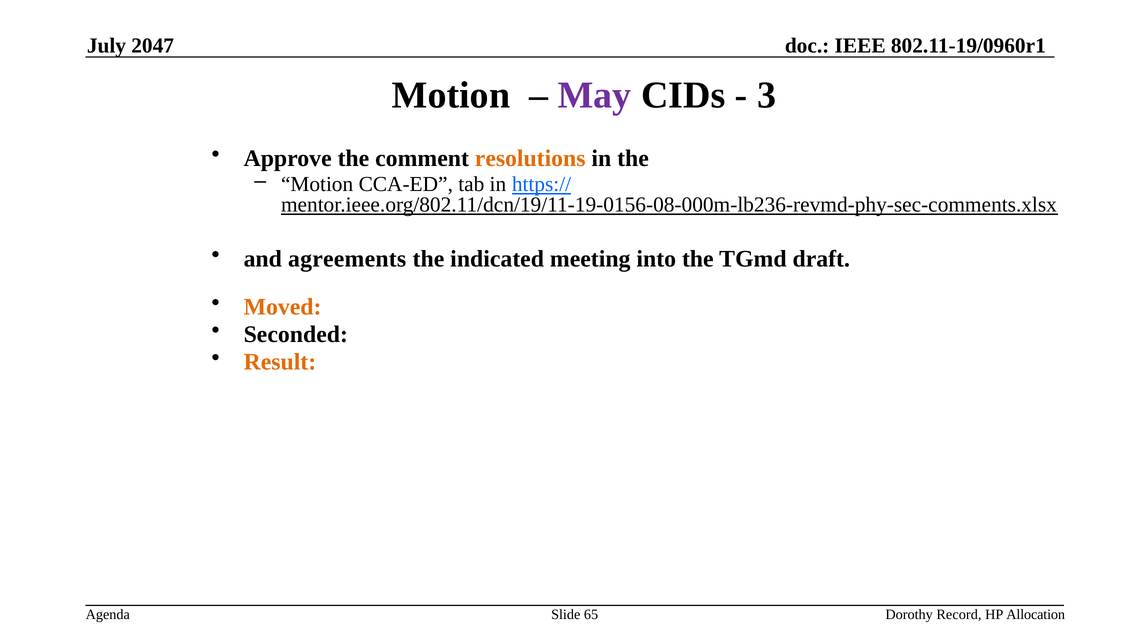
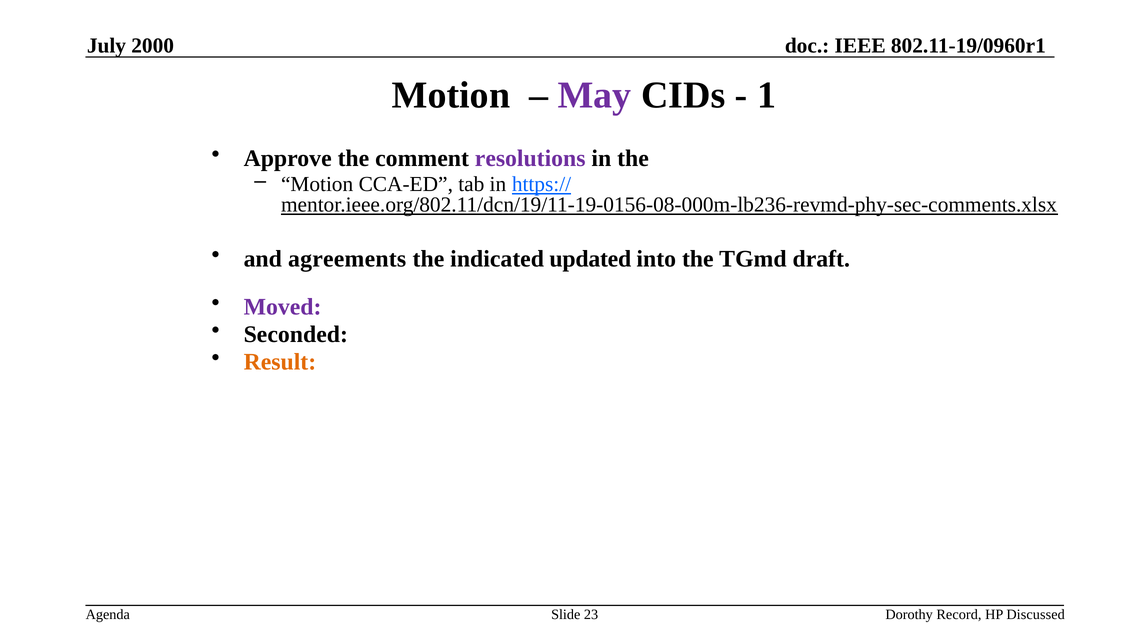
2047: 2047 -> 2000 (153, 46)
3: 3 -> 1 (767, 95)
resolutions colour: orange -> purple (530, 158)
meeting: meeting -> updated (590, 259)
Moved colour: orange -> purple (283, 307)
65: 65 -> 23 (591, 615)
Allocation: Allocation -> Discussed (1036, 615)
